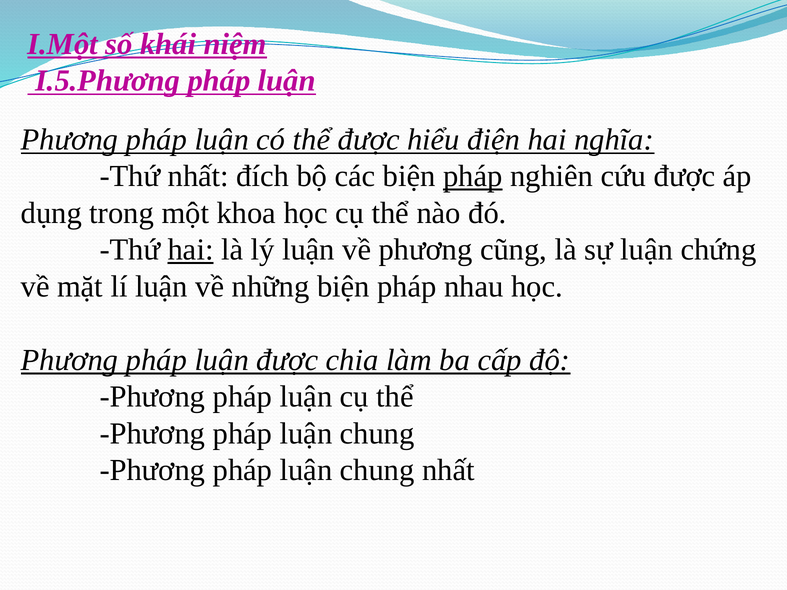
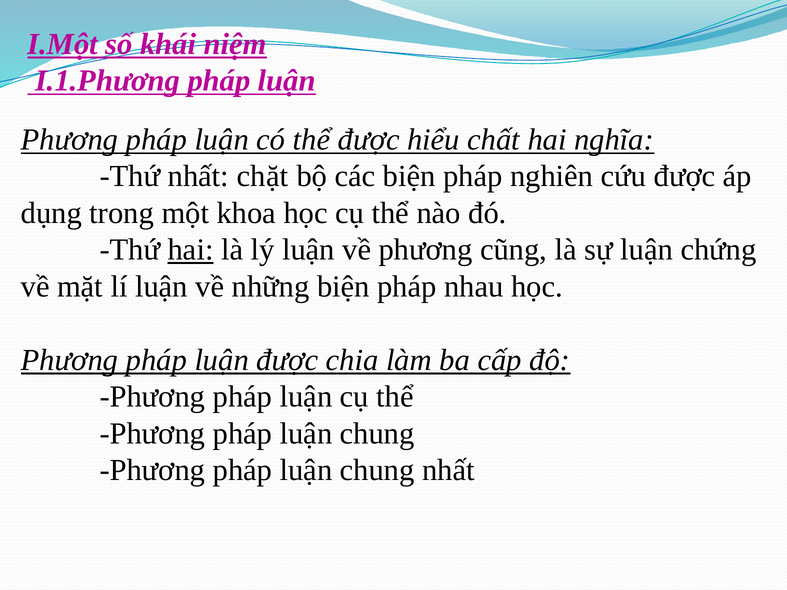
I.5.Phương: I.5.Phương -> I.1.Phương (108, 81)
điện: điện -> chất (494, 140)
đích: đích -> chặt (263, 176)
pháp underline: present -> none (473, 176)
